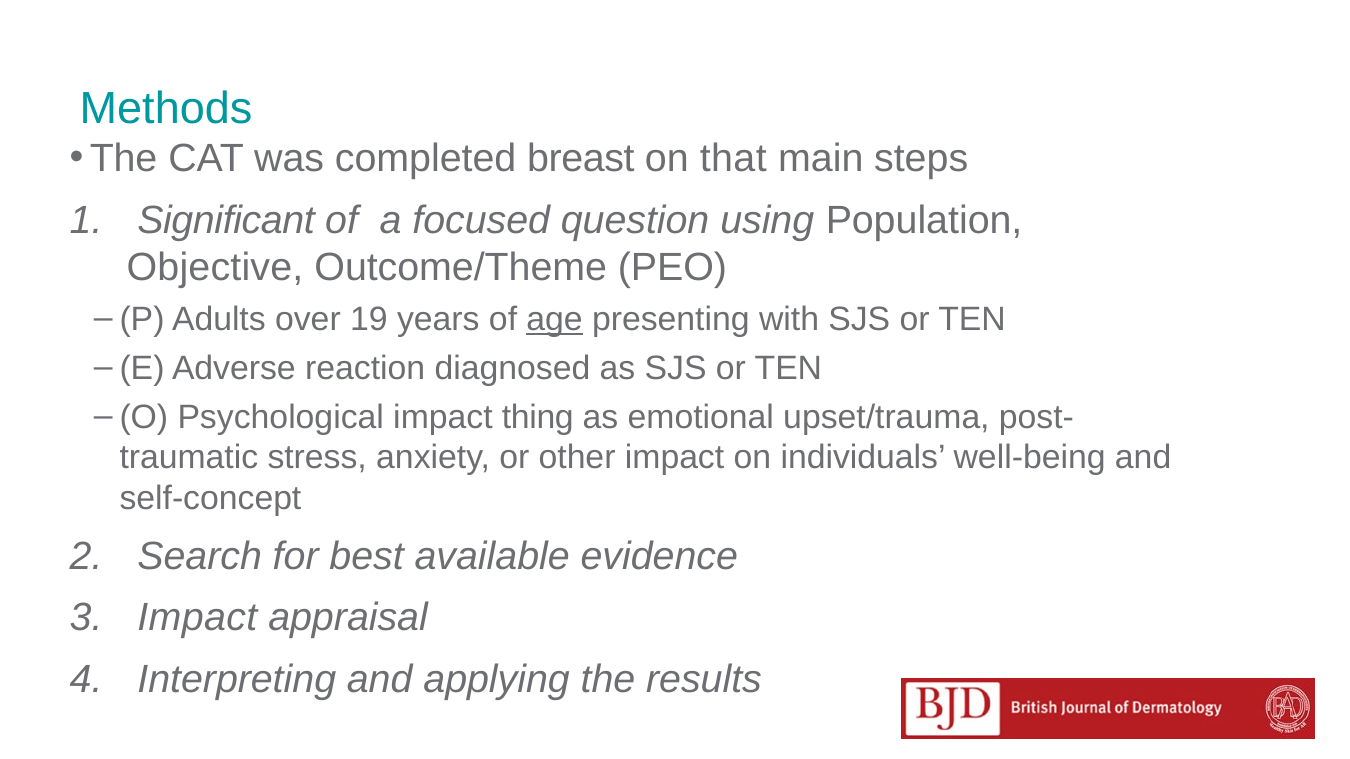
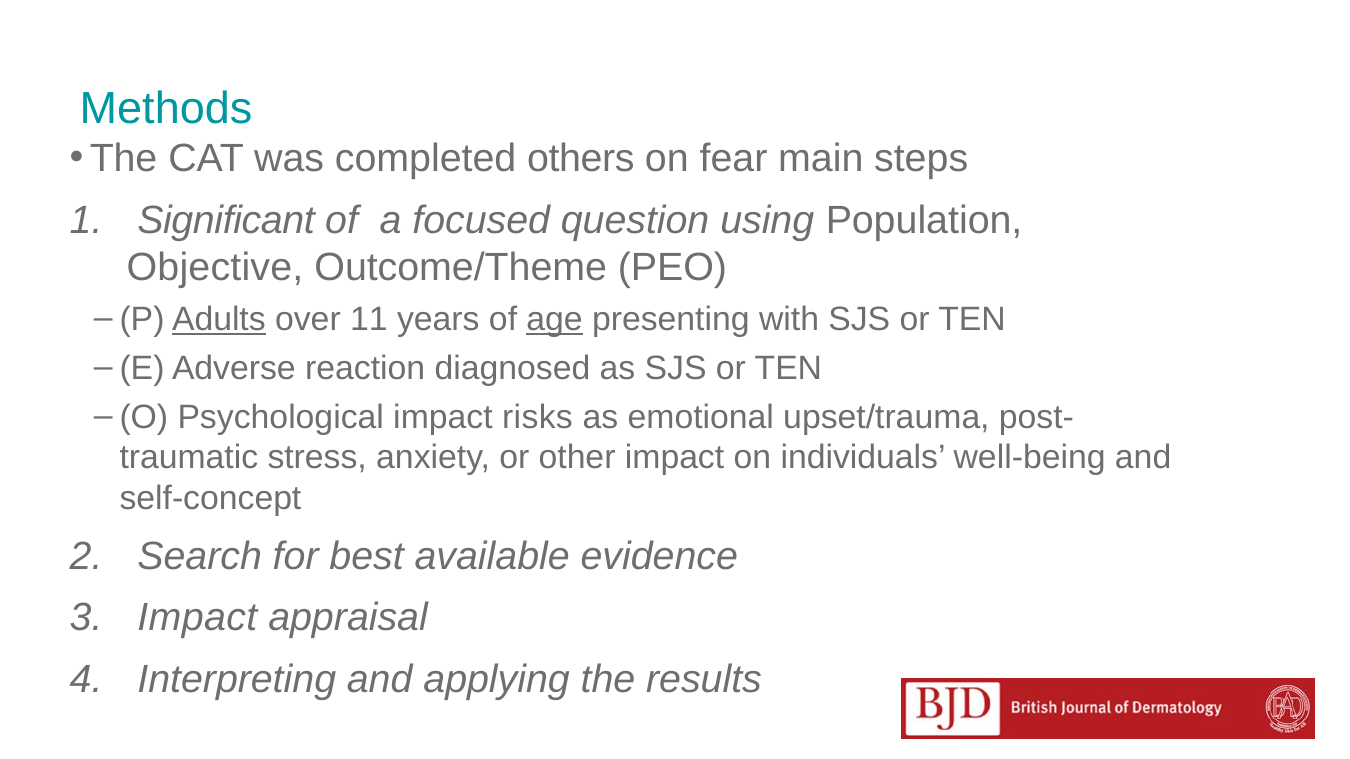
breast: breast -> others (581, 159)
that: that -> fear (733, 159)
Adults underline: none -> present (219, 320)
19: 19 -> 11 (369, 320)
thing: thing -> risks (538, 417)
